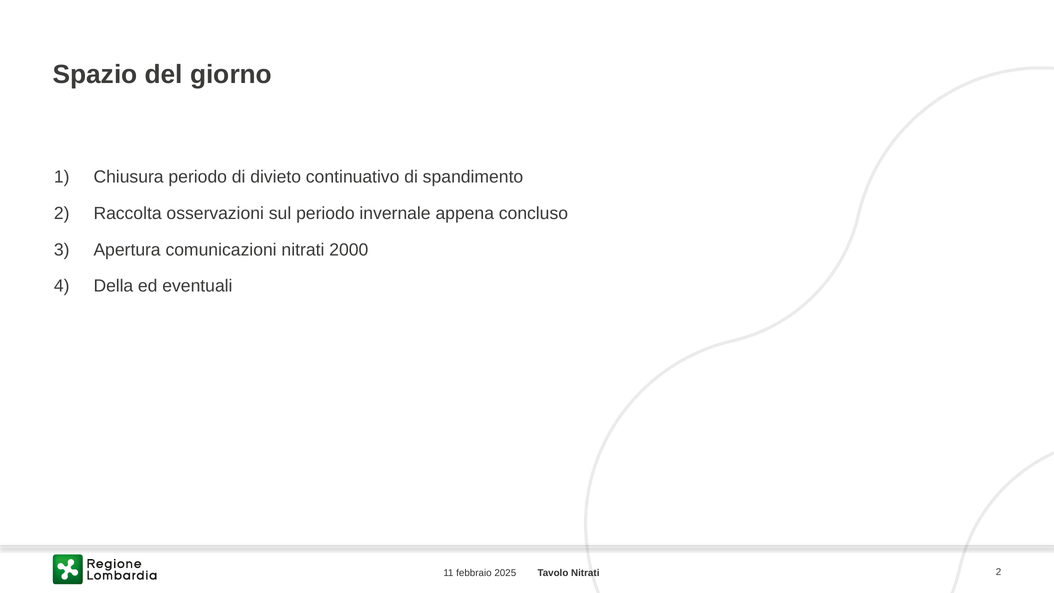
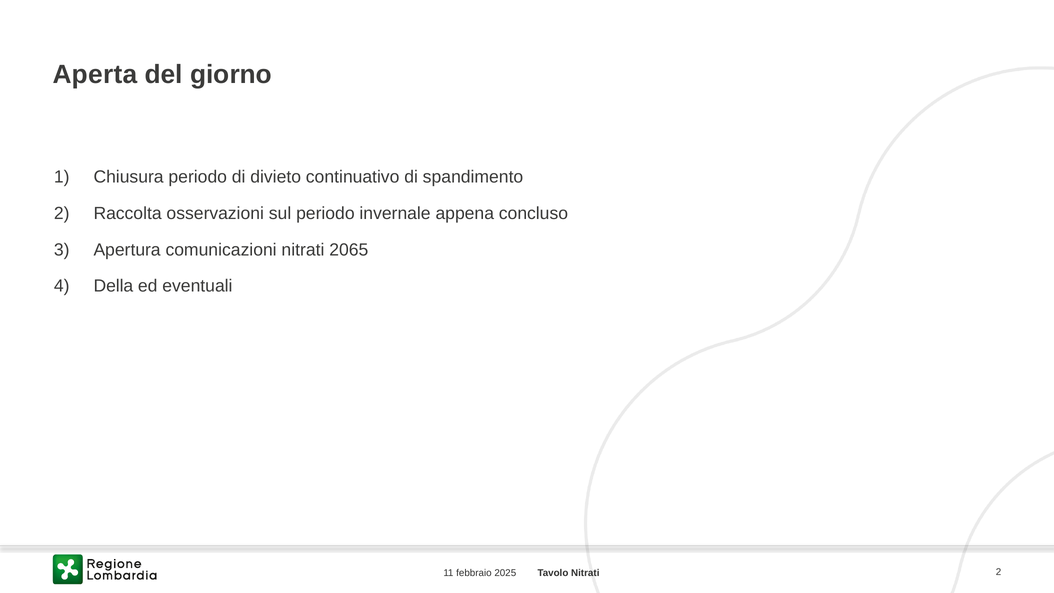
Spazio: Spazio -> Aperta (95, 75)
2000: 2000 -> 2065 (349, 250)
